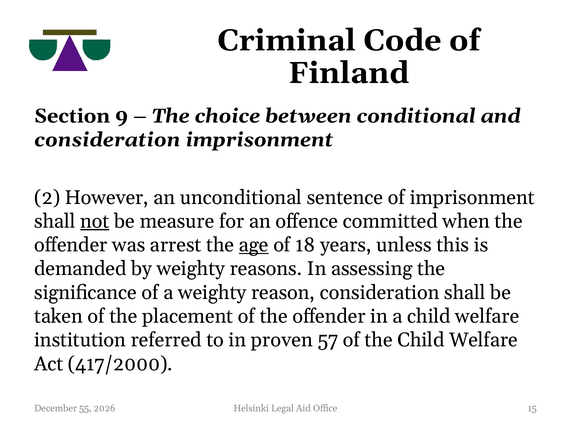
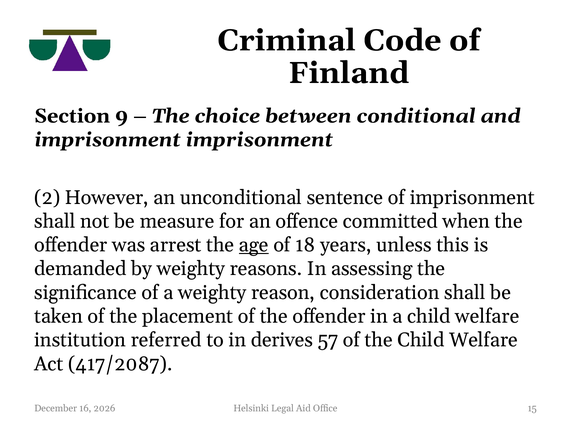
consideration: consideration -> imprisonment (107, 140)
not underline: present -> none (95, 221)
proven: proven -> derives (282, 340)
417/2000: 417/2000 -> 417/2087 (120, 364)
55: 55 -> 16 (85, 409)
